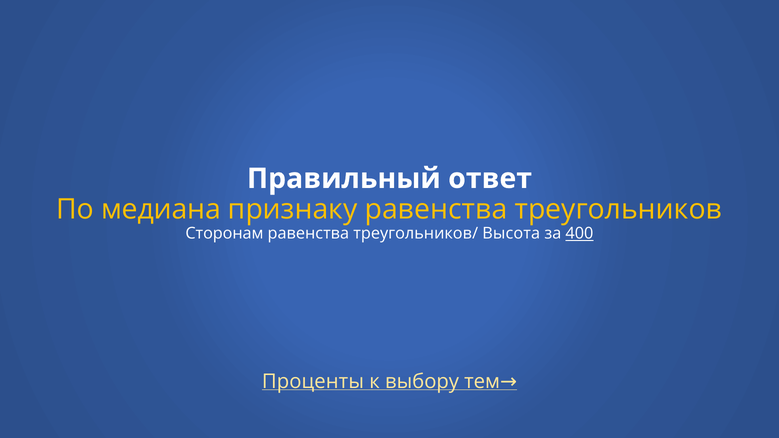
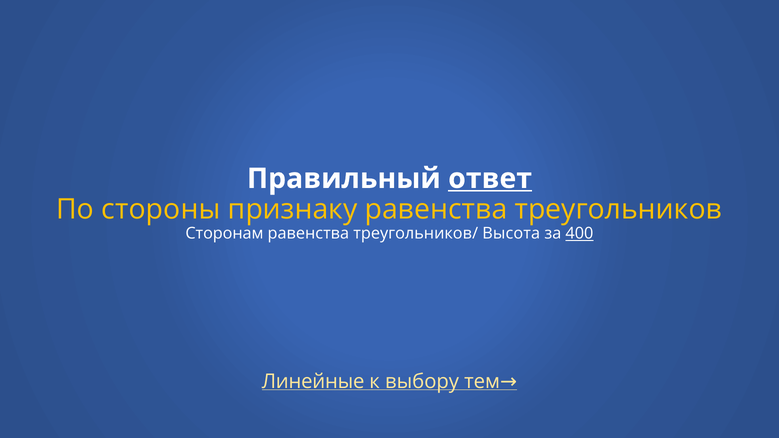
ответ underline: none -> present (490, 179)
медиана: медиана -> стороны (161, 209)
Проценты: Проценты -> Линейные (313, 382)
